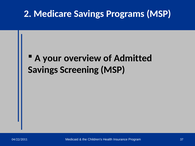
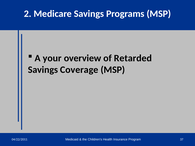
Admitted: Admitted -> Retarded (133, 58)
Screening: Screening -> Coverage (79, 70)
